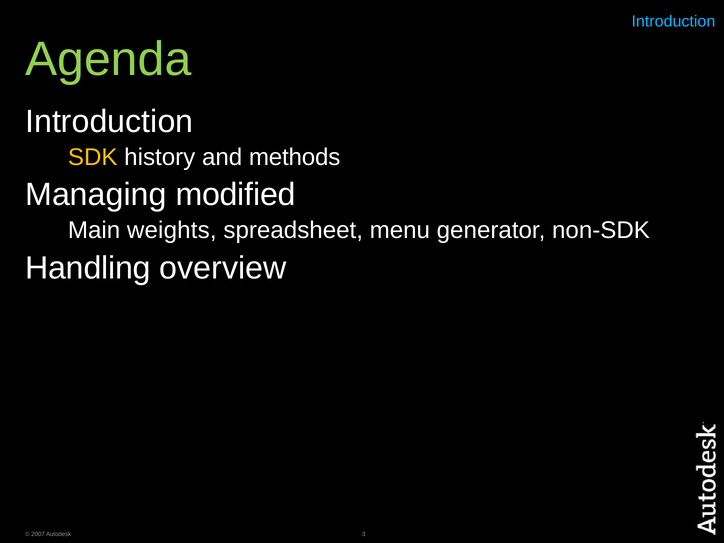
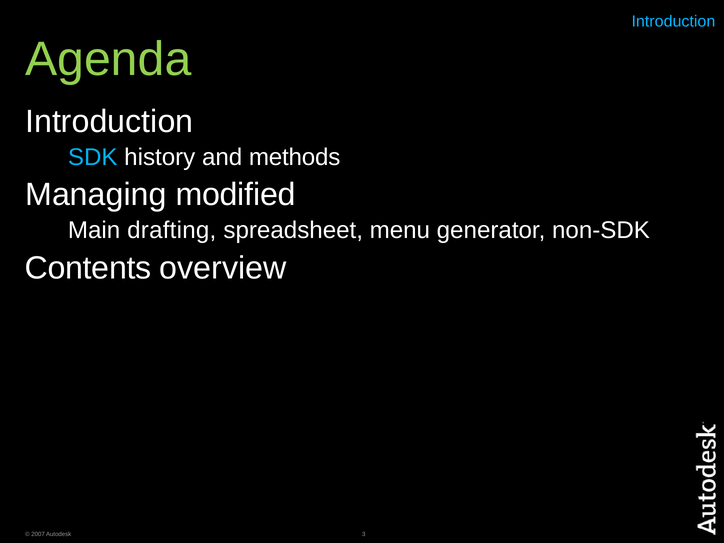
SDK colour: yellow -> light blue (93, 157)
weights: weights -> drafting (172, 230)
Handling: Handling -> Contents (88, 268)
